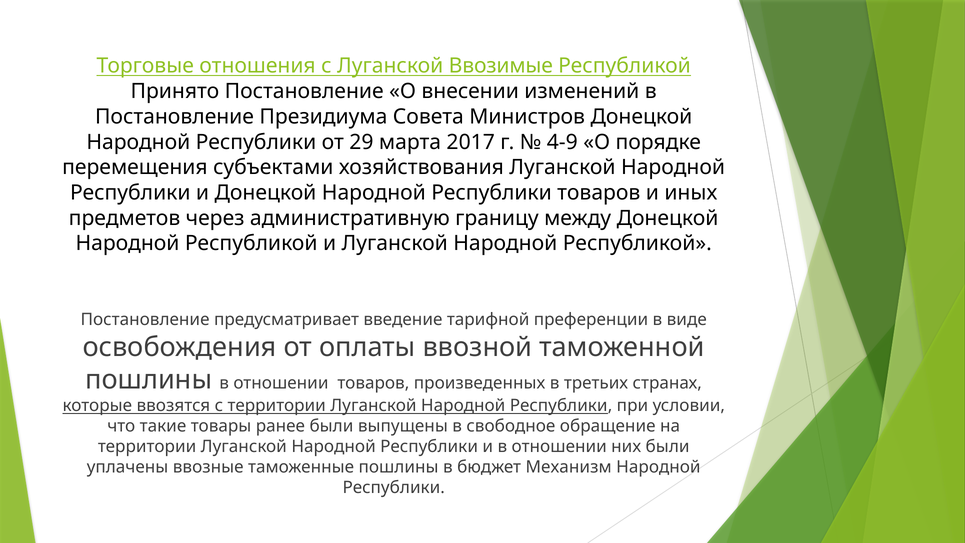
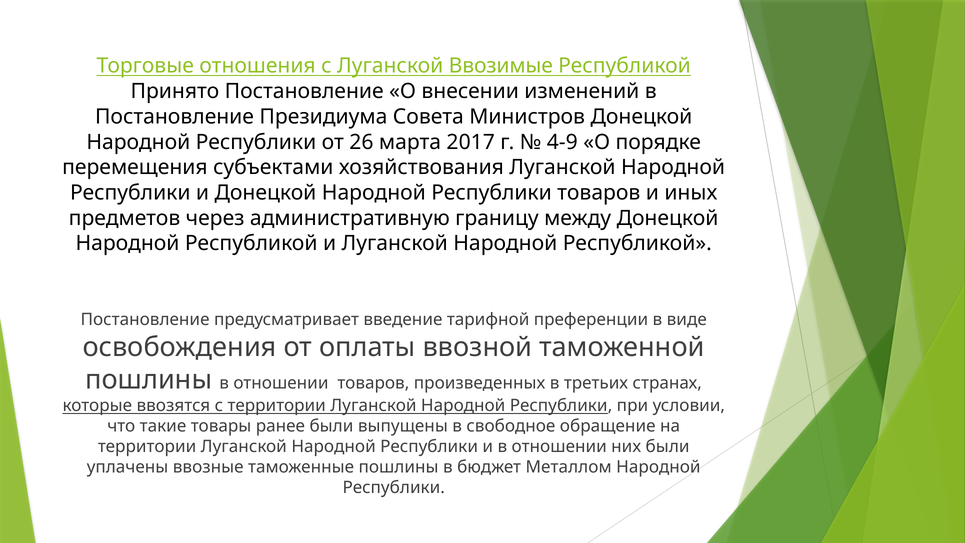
29: 29 -> 26 (361, 142)
Механизм: Механизм -> Металлом (569, 467)
